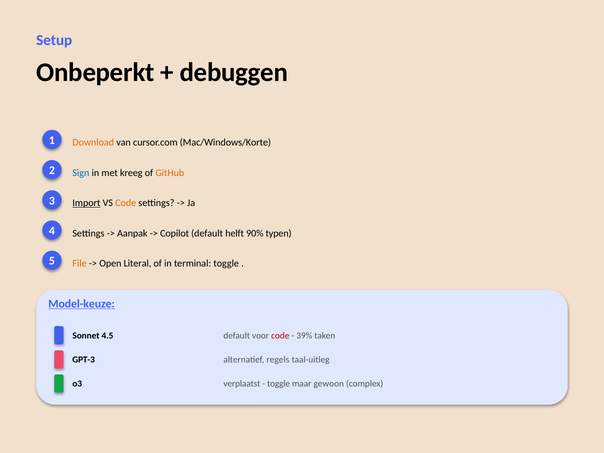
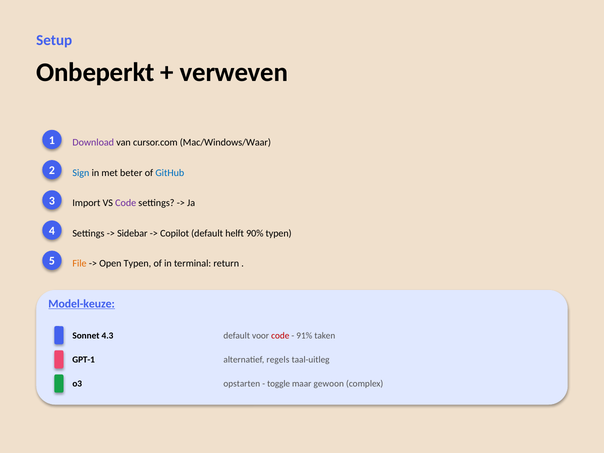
debuggen: debuggen -> verweven (234, 72)
Download colour: orange -> purple (93, 143)
Mac/Windows/Korte: Mac/Windows/Korte -> Mac/Windows/Waar (225, 143)
kreeg: kreeg -> beter (131, 173)
GitHub colour: orange -> blue (170, 173)
Import underline: present -> none (86, 203)
Code colour: orange -> purple (126, 203)
Aanpak: Aanpak -> Sidebar (132, 233)
Open Literal: Literal -> Typen (137, 263)
terminal toggle: toggle -> return (226, 263)
4.5: 4.5 -> 4.3 (108, 336)
39%: 39% -> 91% (304, 336)
GPT-3: GPT-3 -> GPT-1 (84, 360)
verplaatst: verplaatst -> opstarten (242, 384)
